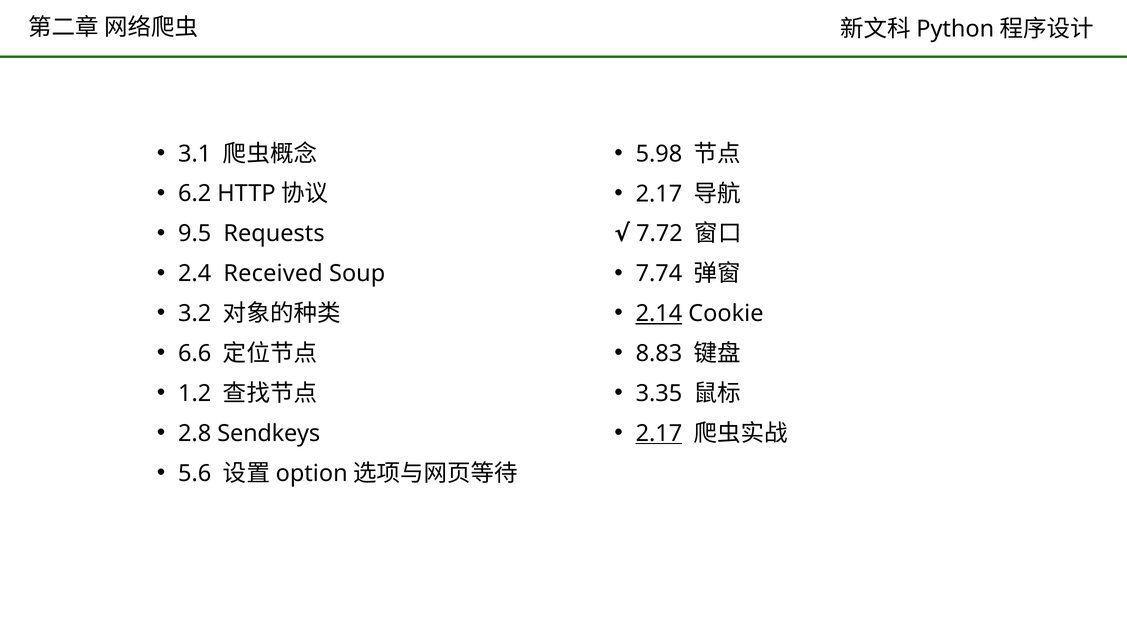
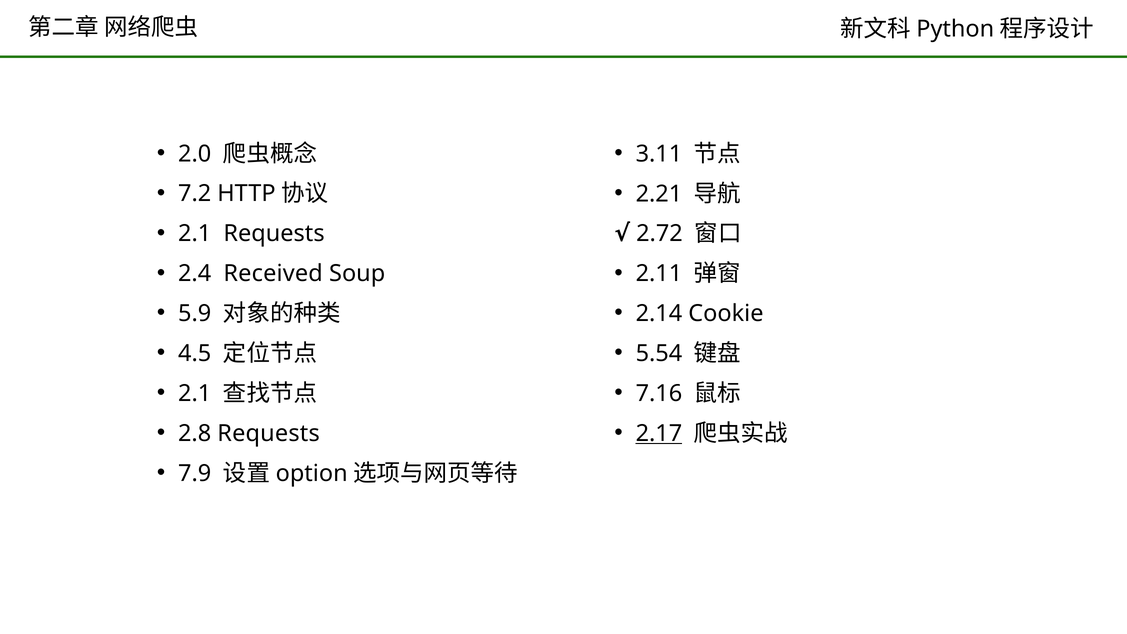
3.1: 3.1 -> 2.0 (195, 154)
5.98: 5.98 -> 3.11 (659, 154)
6.2: 6.2 -> 7.2 (195, 194)
2.17: 2.17 -> 2.21 (659, 194)
9.5: 9.5 -> 2.1 (195, 234)
7.72: 7.72 -> 2.72 (659, 234)
7.74: 7.74 -> 2.11 (659, 274)
3.2: 3.2 -> 5.9 (195, 314)
2.14 underline: present -> none (659, 314)
6.6: 6.6 -> 4.5 (195, 353)
8.83: 8.83 -> 5.54 (659, 353)
1.2: 1.2 -> 2.1 (195, 393)
3.35: 3.35 -> 7.16 (659, 393)
2.8 Sendkeys: Sendkeys -> Requests (269, 433)
5.6: 5.6 -> 7.9 (195, 473)
